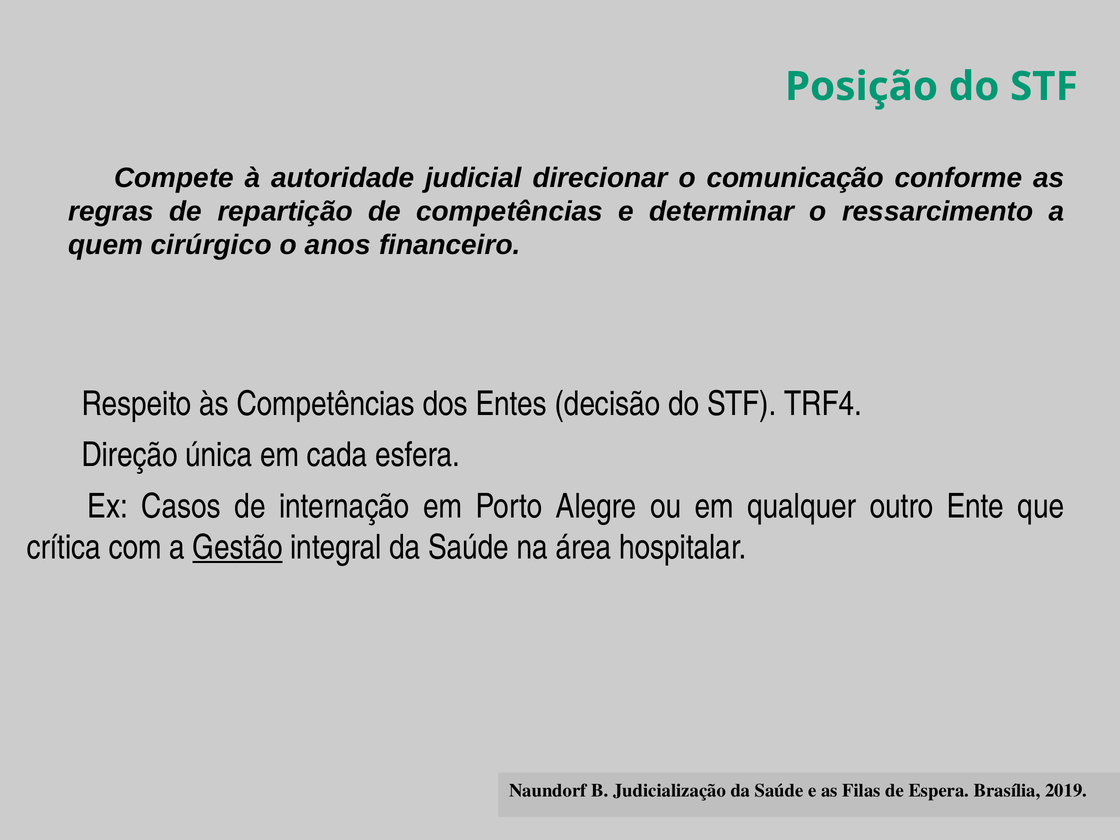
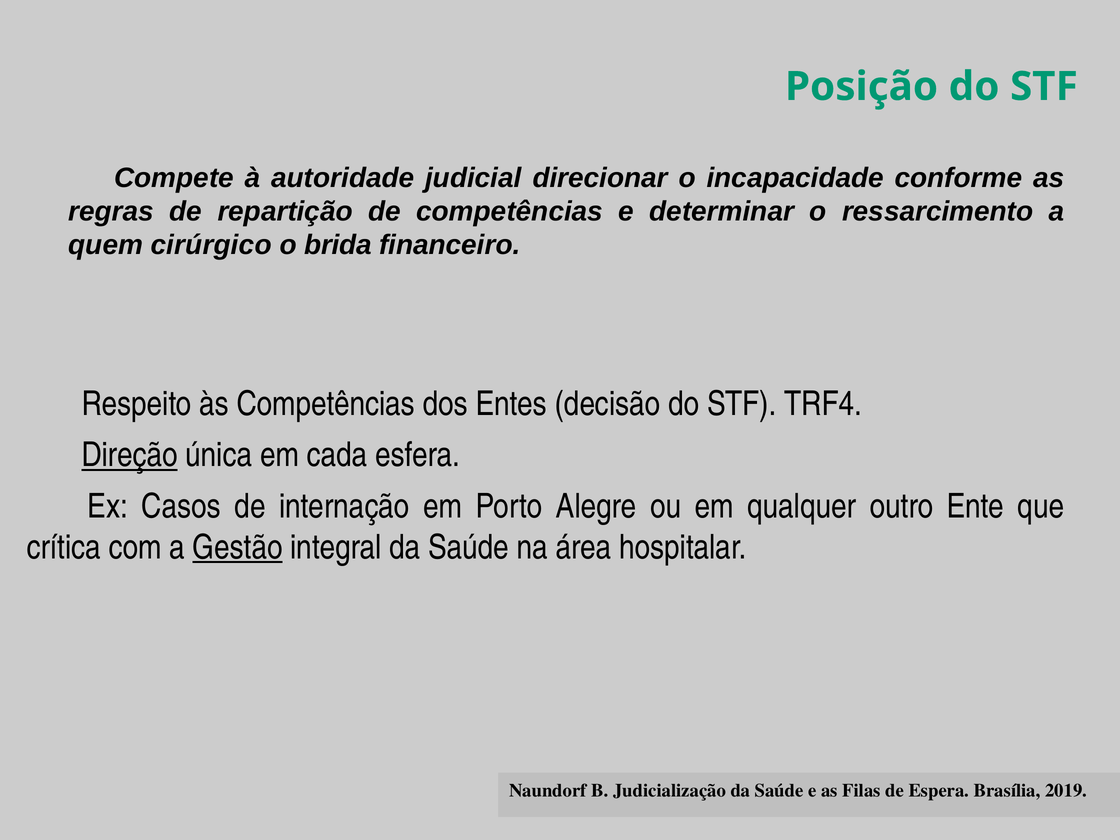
comunicação: comunicação -> incapacidade (795, 178)
anos: anos -> brida (338, 245)
Direção underline: none -> present (130, 455)
